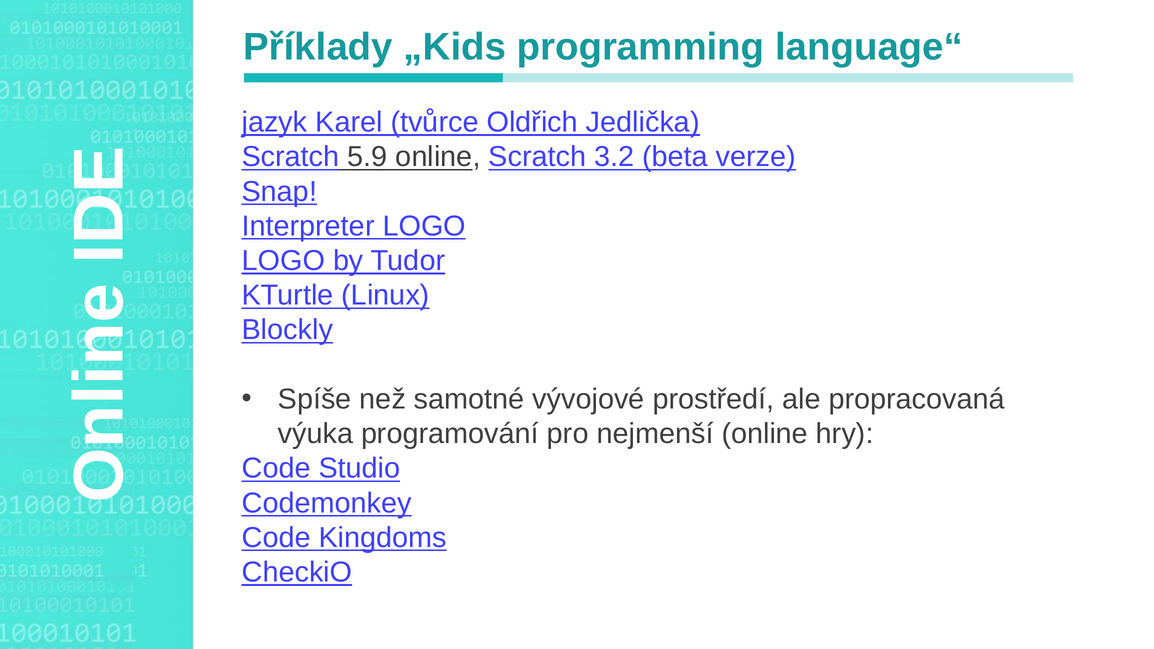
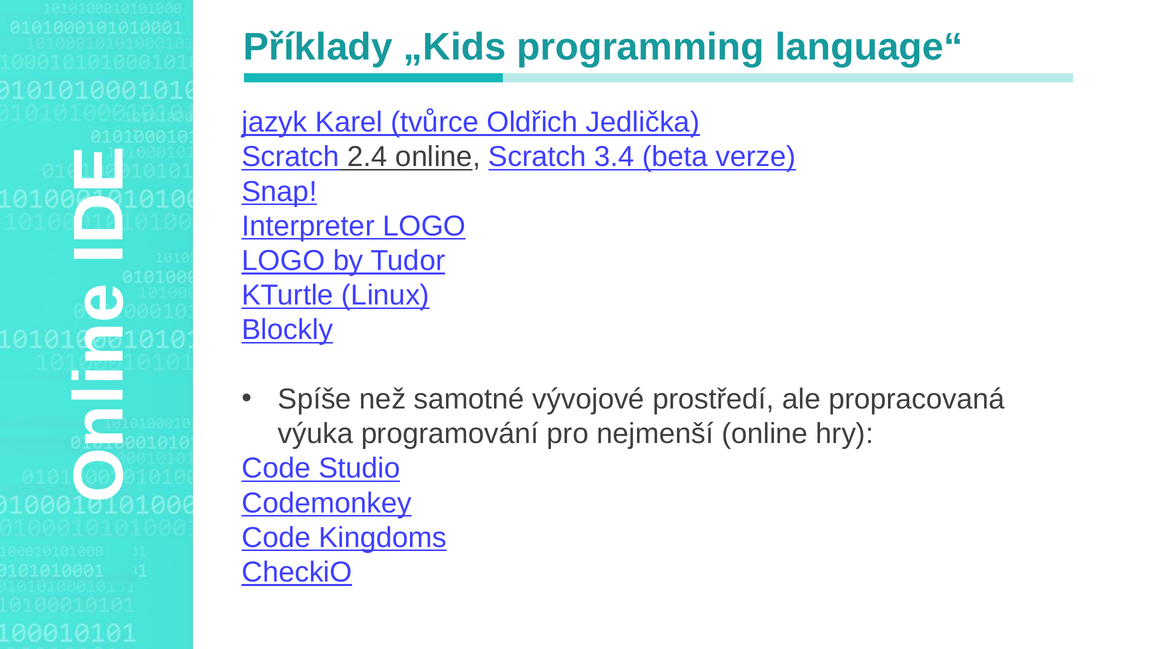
5.9: 5.9 -> 2.4 (367, 157)
3.2: 3.2 -> 3.4 (614, 157)
